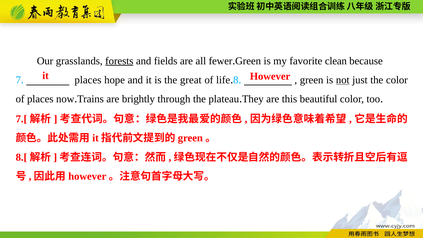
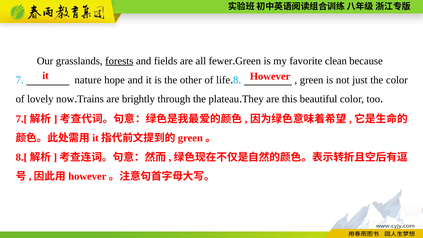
places: places -> nature (88, 80)
great: great -> other (191, 80)
not underline: present -> none (343, 80)
of places: places -> lovely (40, 99)
